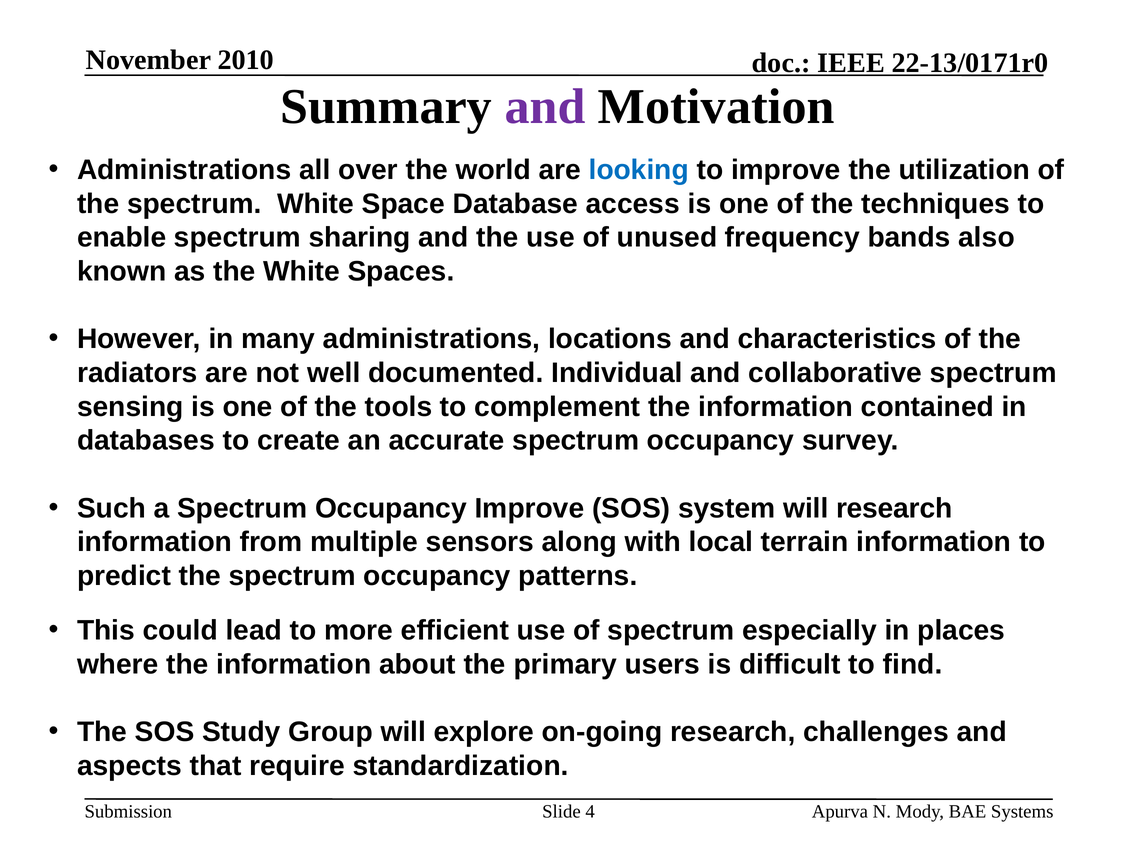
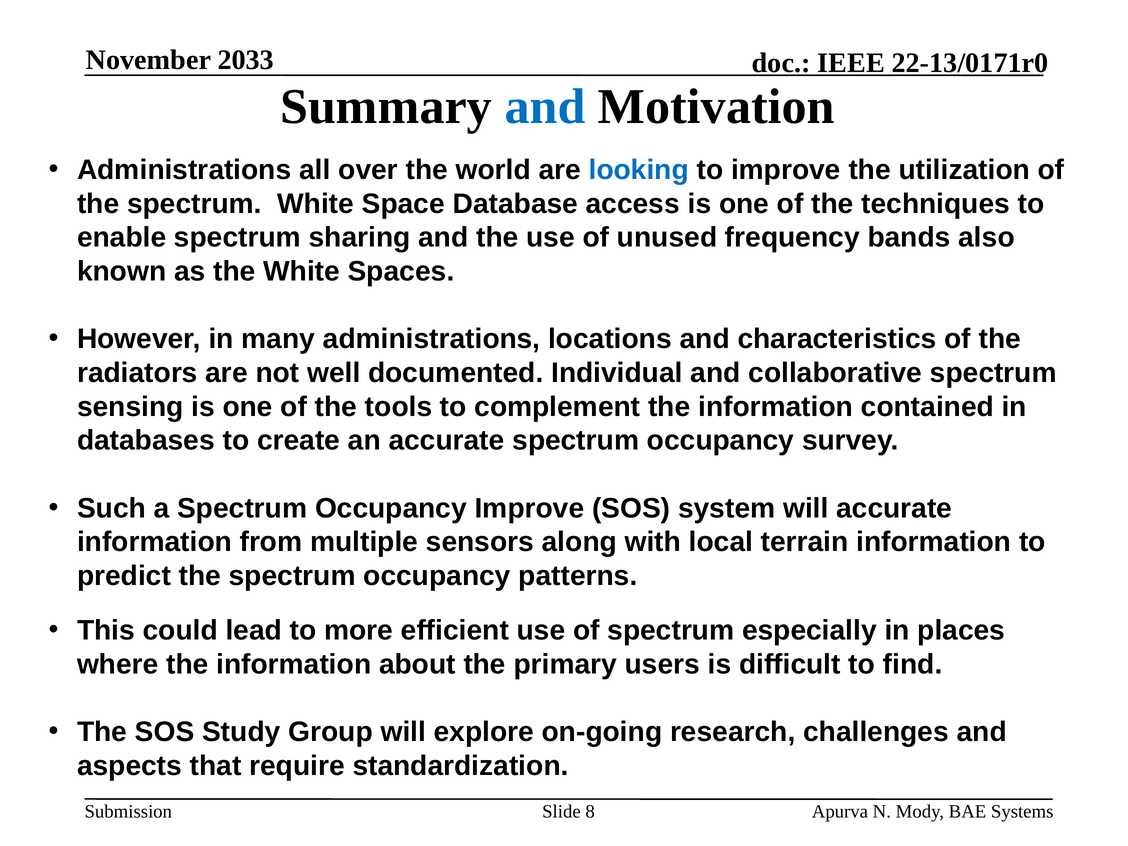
2010: 2010 -> 2033 (246, 60)
and colour: purple -> blue (545, 107)
will research: research -> accurate (894, 508)
4: 4 -> 8 (590, 811)
